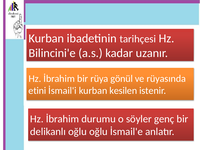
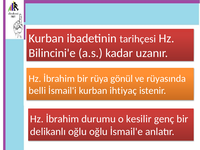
etini: etini -> belli (37, 91)
kesilen: kesilen -> ihtiyaç (123, 91)
söyler: söyler -> kesilir (139, 119)
